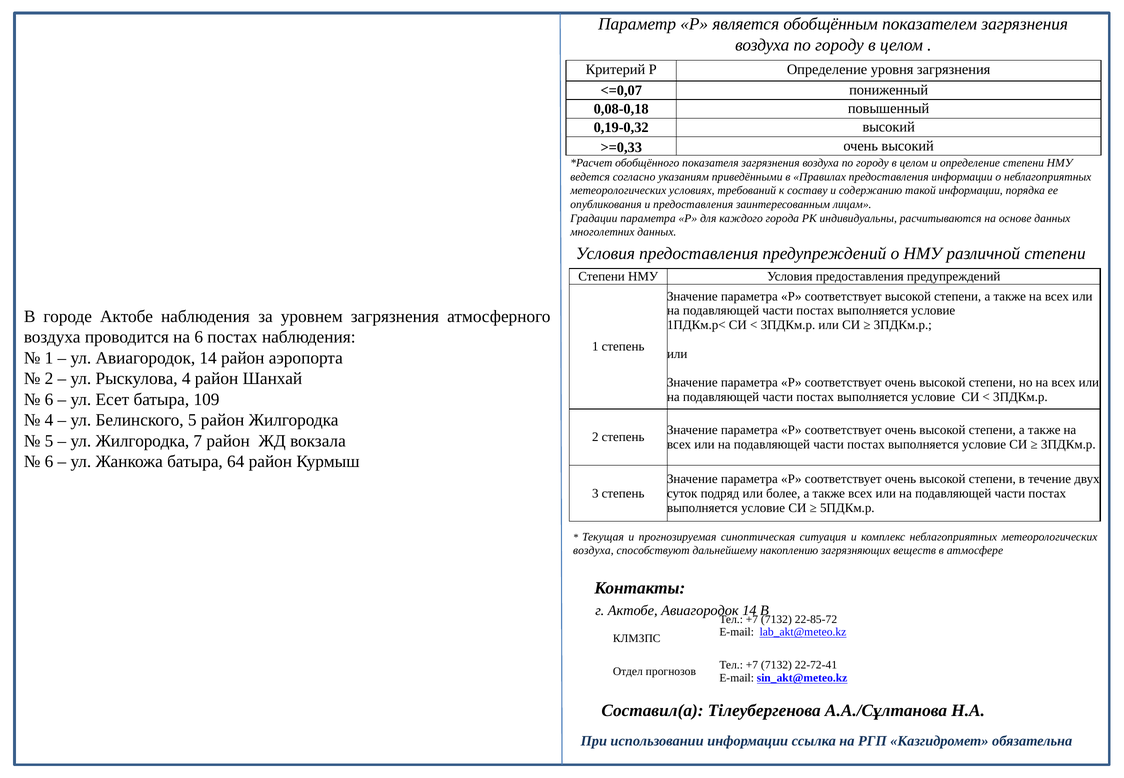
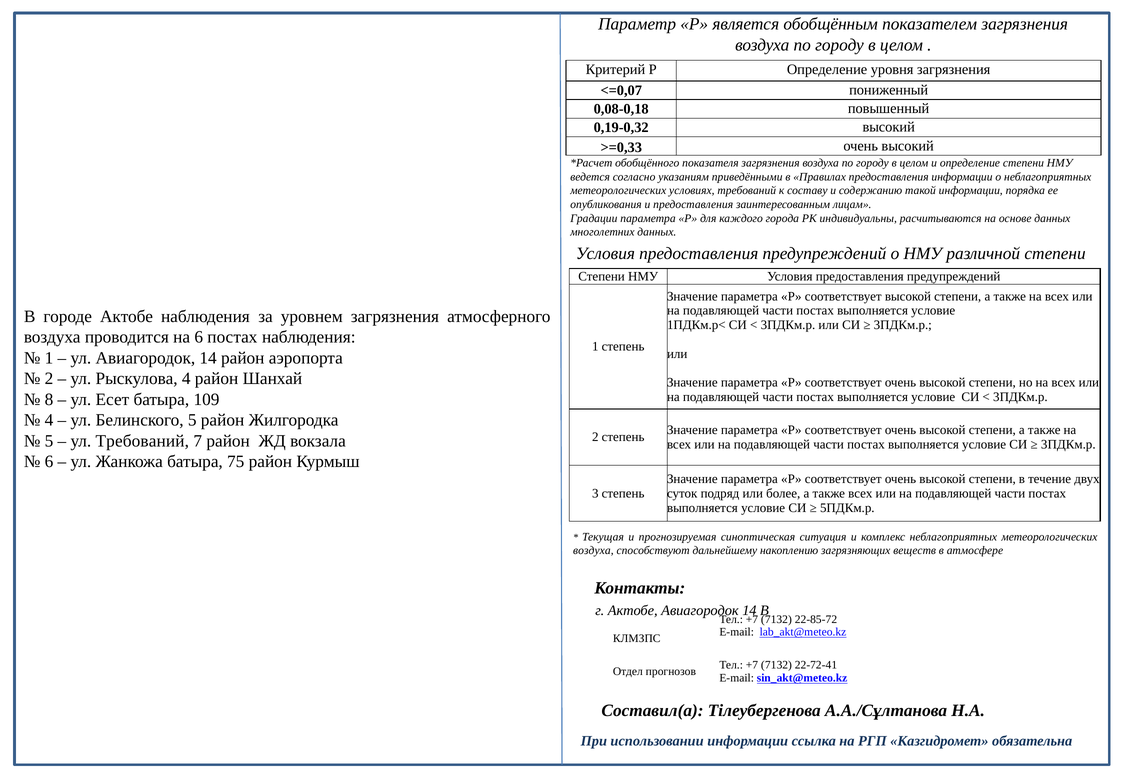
6: 6 -> 8 (49, 400)
ул Жилгородка: Жилгородка -> Требований (142, 441)
64: 64 -> 75 (236, 462)
